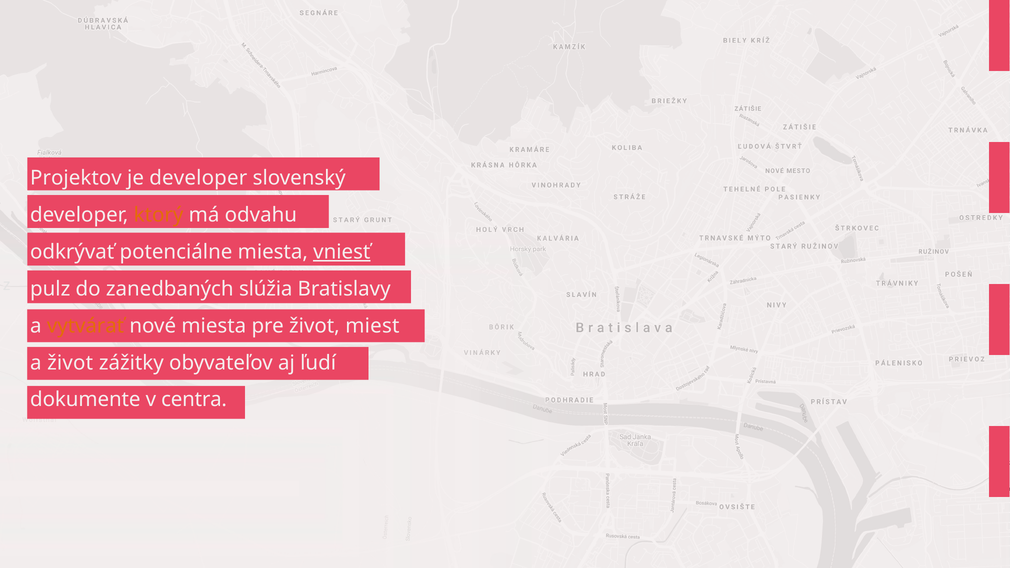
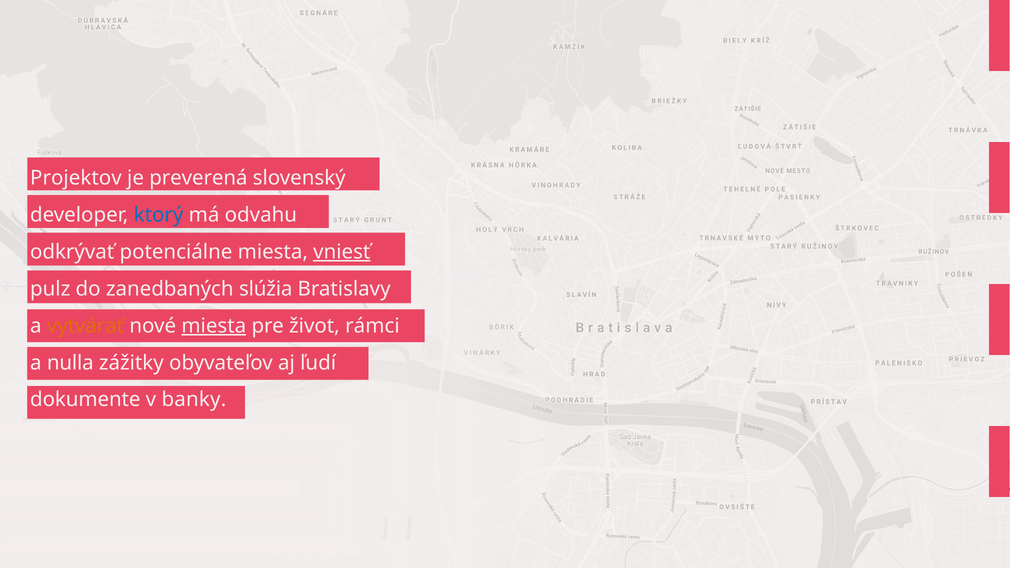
je developer: developer -> preverená (198, 178)
ktorý colour: orange -> blue (159, 215)
miesta underline: none -> present (214, 326)
miest: miest -> rámci (372, 326)
a život: život -> nulla (70, 363)
centra: centra -> banky (194, 400)
